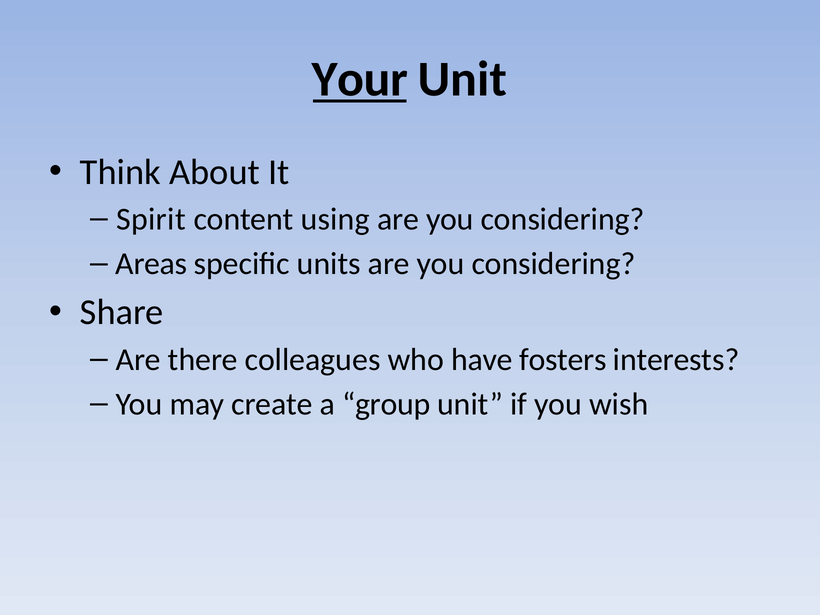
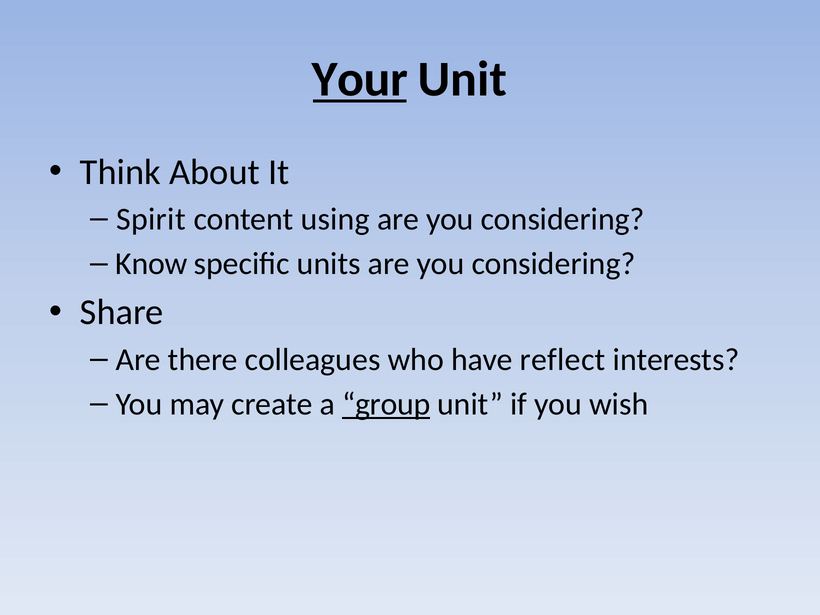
Areas: Areas -> Know (151, 264)
fosters: fosters -> reflect (563, 360)
group underline: none -> present (386, 404)
